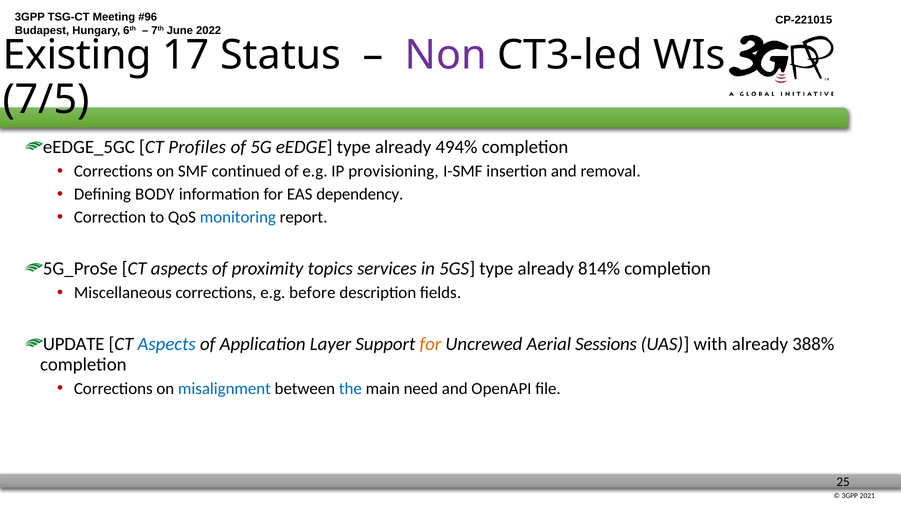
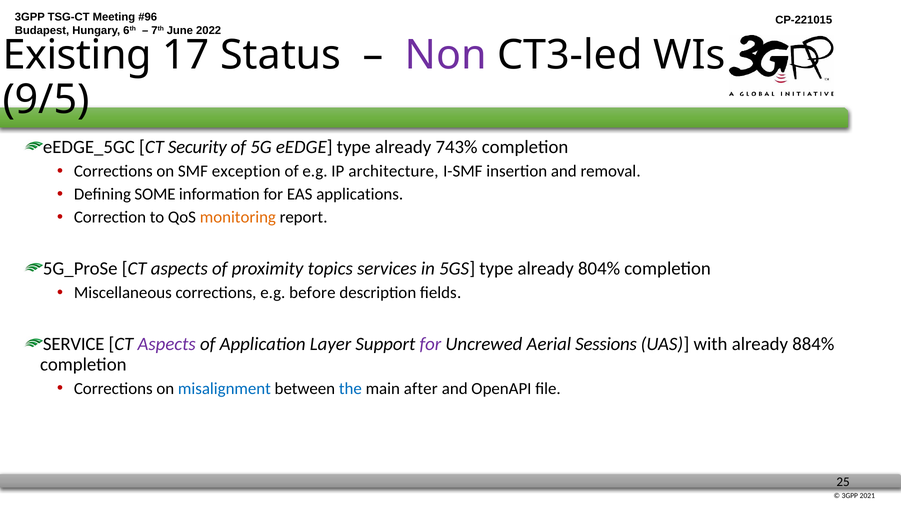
7/5: 7/5 -> 9/5 (46, 100)
Profiles: Profiles -> Security (197, 147)
494%: 494% -> 743% (457, 147)
continued: continued -> exception (246, 171)
provisioning: provisioning -> architecture (393, 171)
BODY: BODY -> SOME (155, 194)
dependency: dependency -> applications (360, 194)
monitoring colour: blue -> orange (238, 217)
814%: 814% -> 804% (599, 269)
UPDATE: UPDATE -> SERVICE (74, 344)
Aspects colour: blue -> purple (167, 344)
for colour: orange -> purple (430, 344)
388%: 388% -> 884% (813, 344)
need: need -> after (421, 388)
